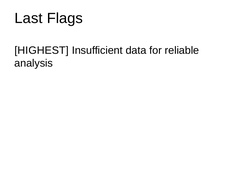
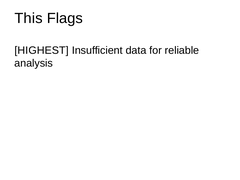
Last: Last -> This (29, 18)
